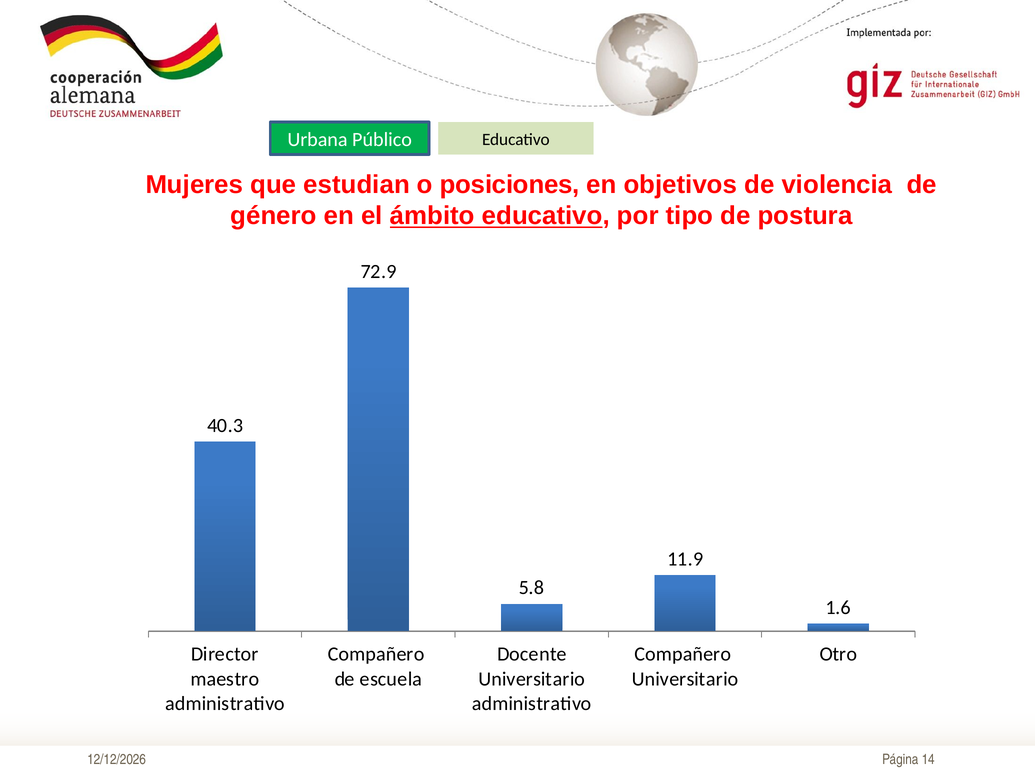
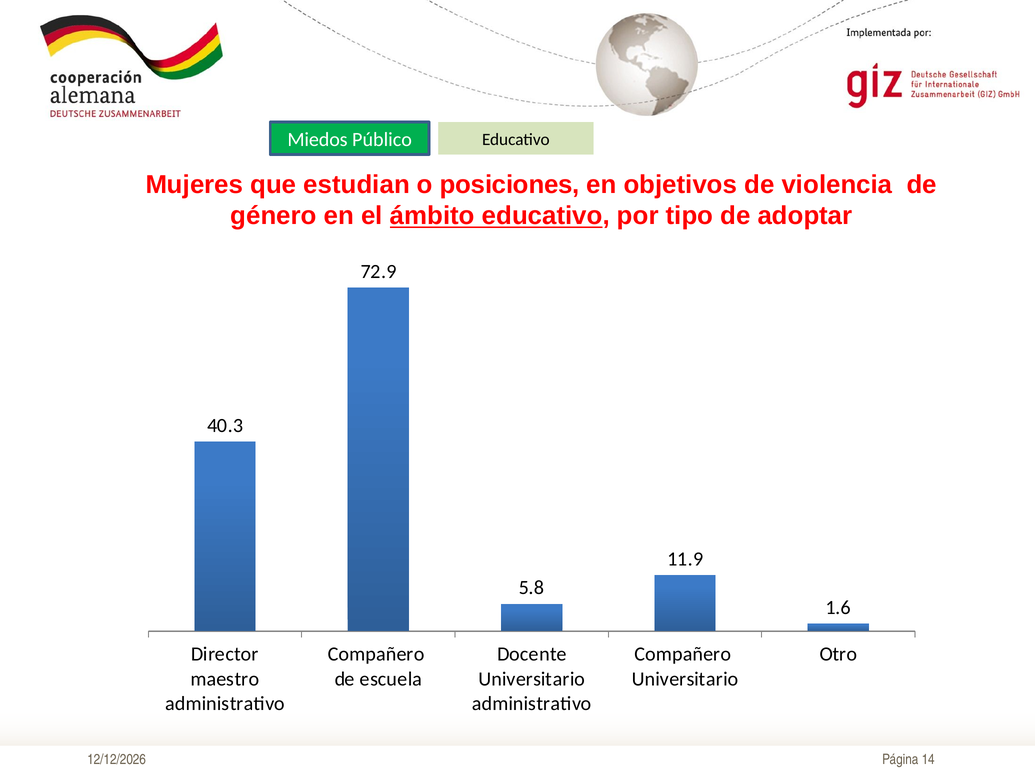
Urbana: Urbana -> Miedos (318, 140)
postura: postura -> adoptar (805, 216)
